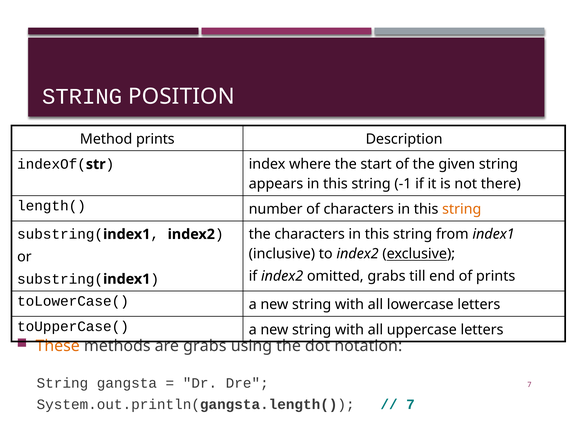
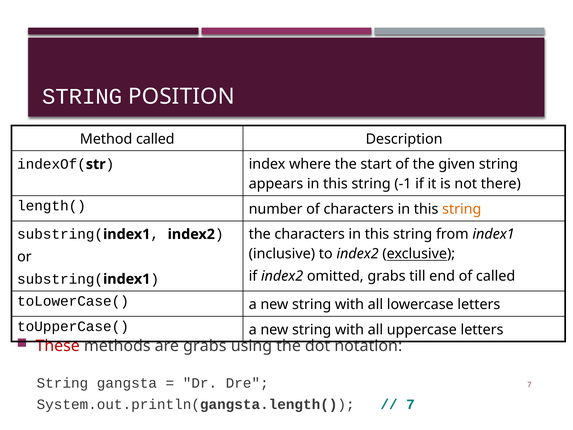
Method prints: prints -> called (155, 139)
of prints: prints -> called (496, 276)
These colour: orange -> red (58, 346)
